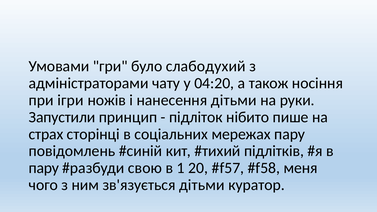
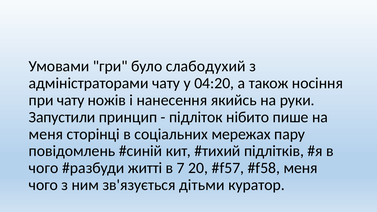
при ігри: ігри -> чату (71, 100)
нанесення дітьми: дітьми -> якийсь (234, 100)
страх: страх -> меня (46, 134)
пару: пару -> чого (44, 168)
свою: свою -> житті (145, 168)
1: 1 -> 7 (181, 168)
